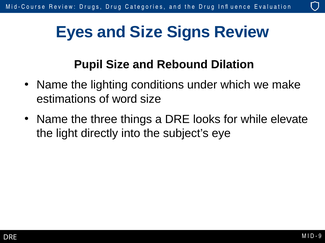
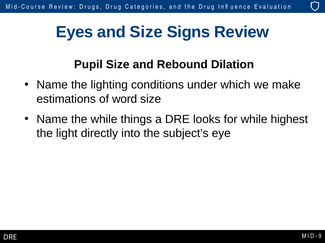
the three: three -> while (104, 120)
elevate: elevate -> highest (289, 120)
